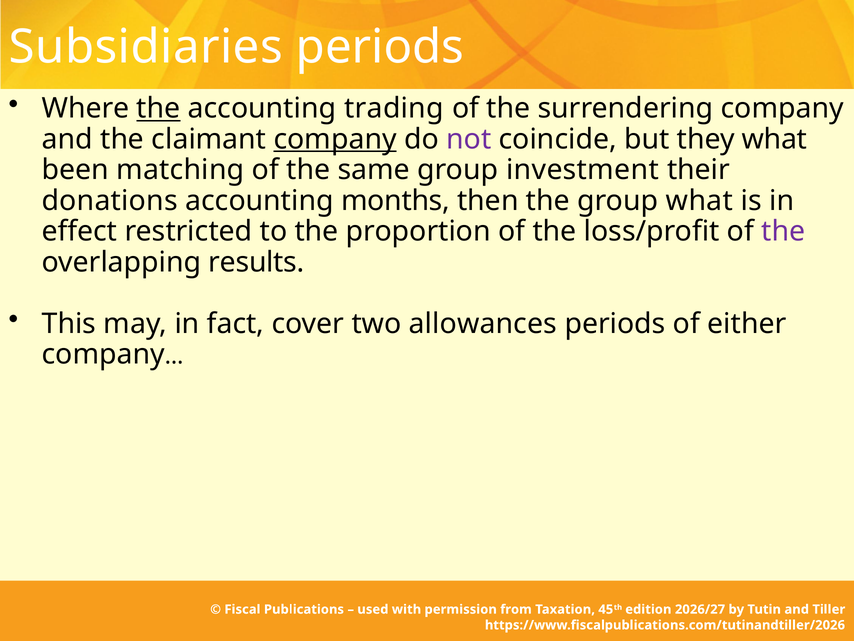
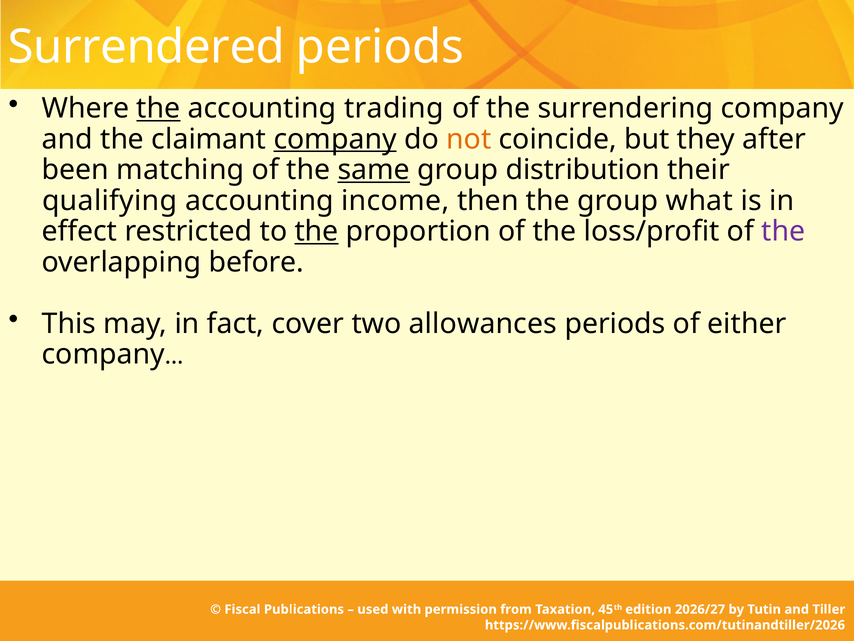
Subsidiaries: Subsidiaries -> Surrendered (146, 47)
not colour: purple -> orange (469, 139)
they what: what -> after (774, 139)
same underline: none -> present (374, 170)
investment: investment -> distribution (583, 170)
donations: donations -> qualifying (110, 200)
months: months -> income (395, 200)
the underline: none -> present (317, 231)
results: results -> before (256, 262)
